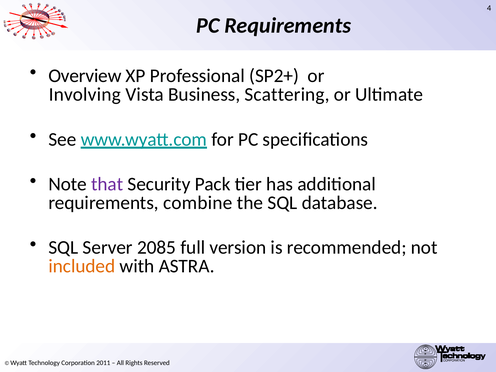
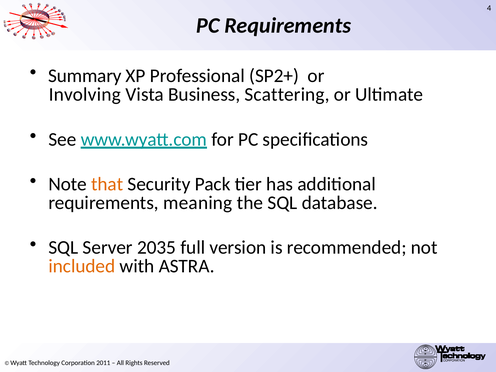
Overview: Overview -> Summary (85, 76)
that colour: purple -> orange (107, 184)
combine: combine -> meaning (198, 203)
2085: 2085 -> 2035 (157, 248)
